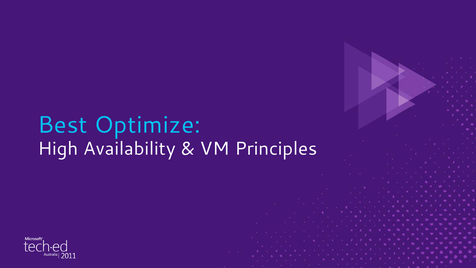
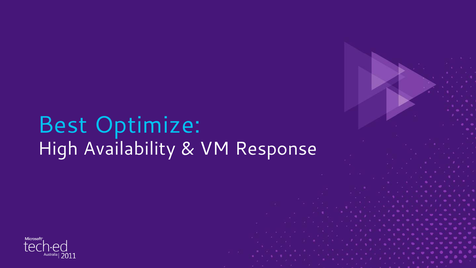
Principles: Principles -> Response (276, 148)
